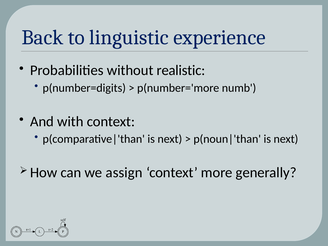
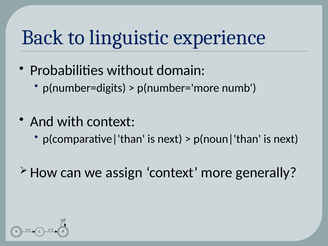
realistic: realistic -> domain (181, 70)
